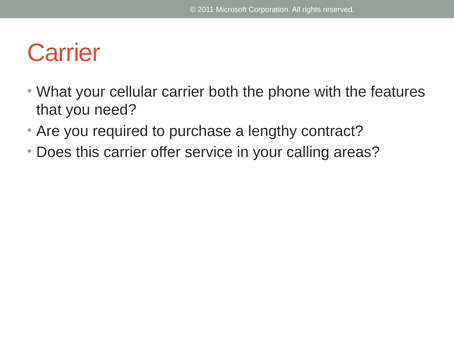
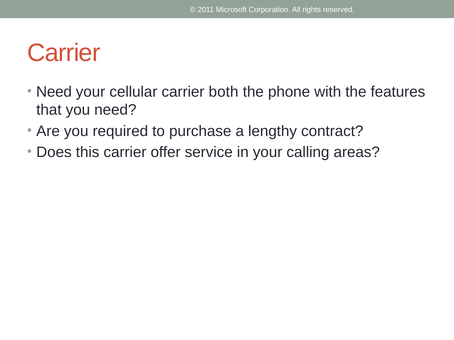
What: What -> Need (54, 92)
